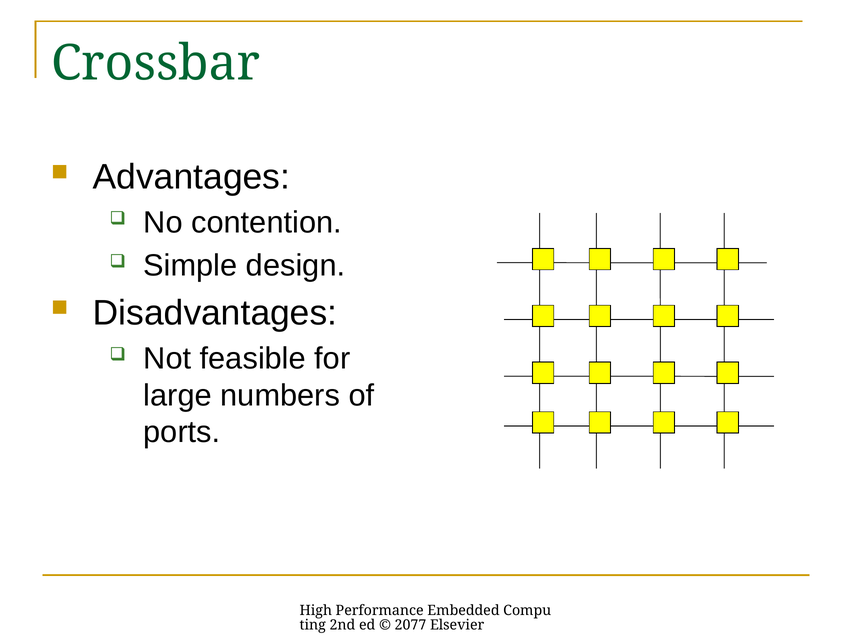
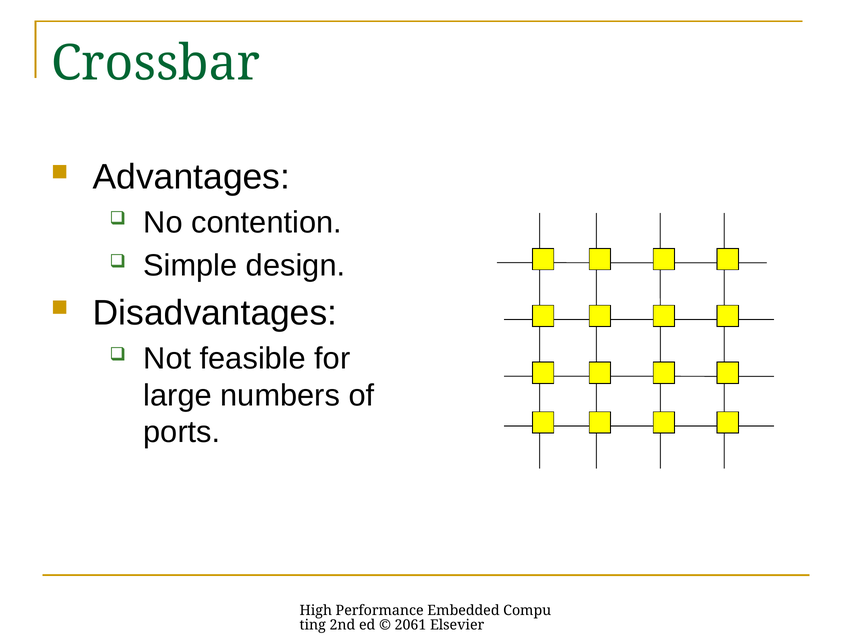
2077: 2077 -> 2061 (410, 625)
